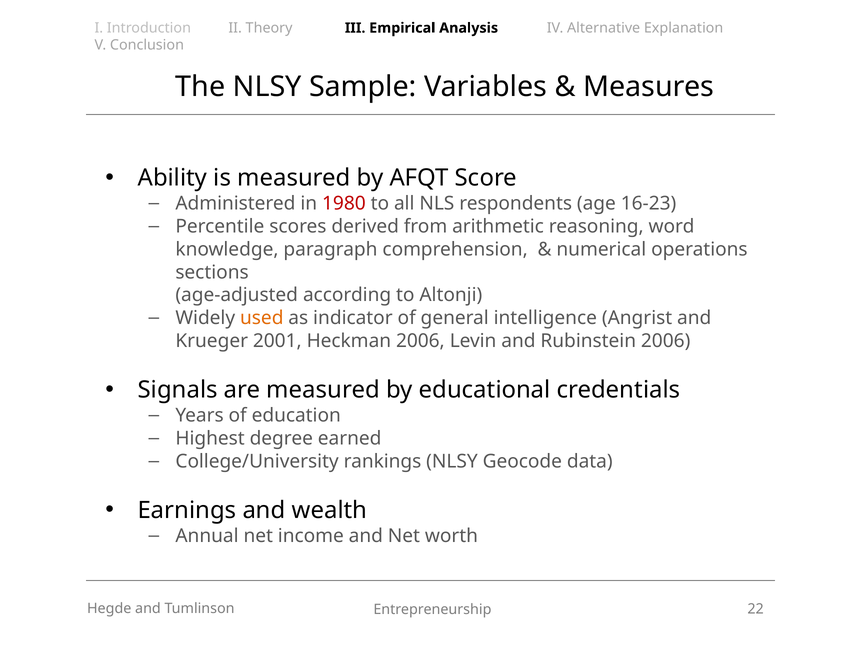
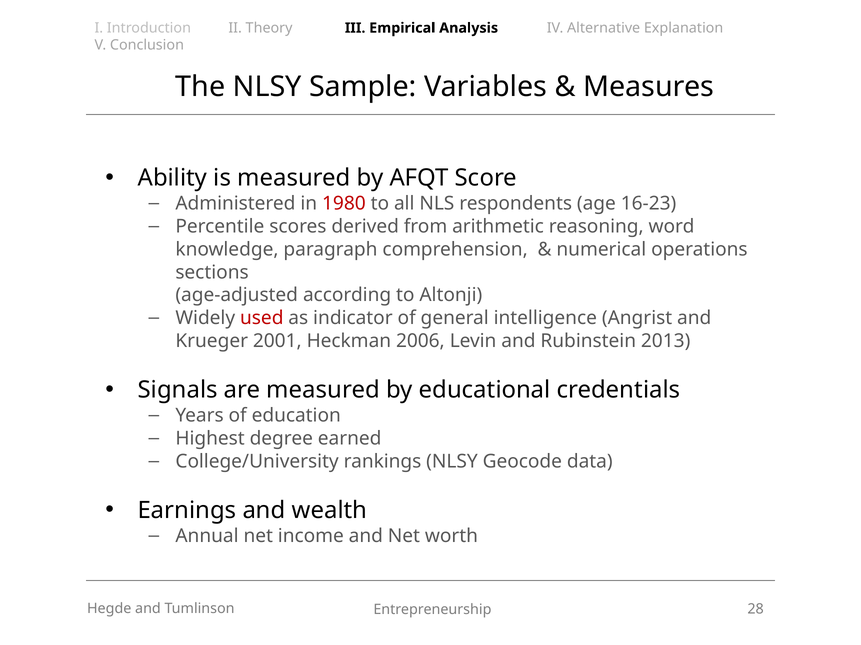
used colour: orange -> red (262, 318)
Rubinstein 2006: 2006 -> 2013 (666, 341)
22: 22 -> 28 (756, 610)
